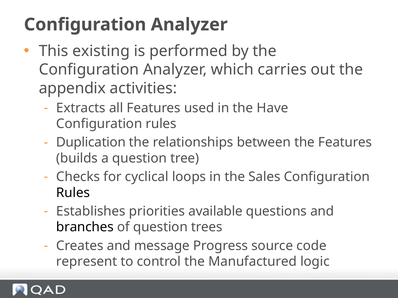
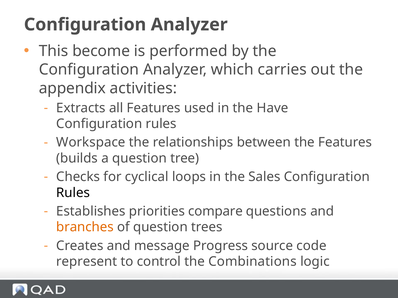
existing: existing -> become (101, 51)
Duplication: Duplication -> Workspace (91, 143)
available: available -> compare (216, 212)
branches colour: black -> orange (85, 227)
Manufactured: Manufactured -> Combinations (252, 262)
